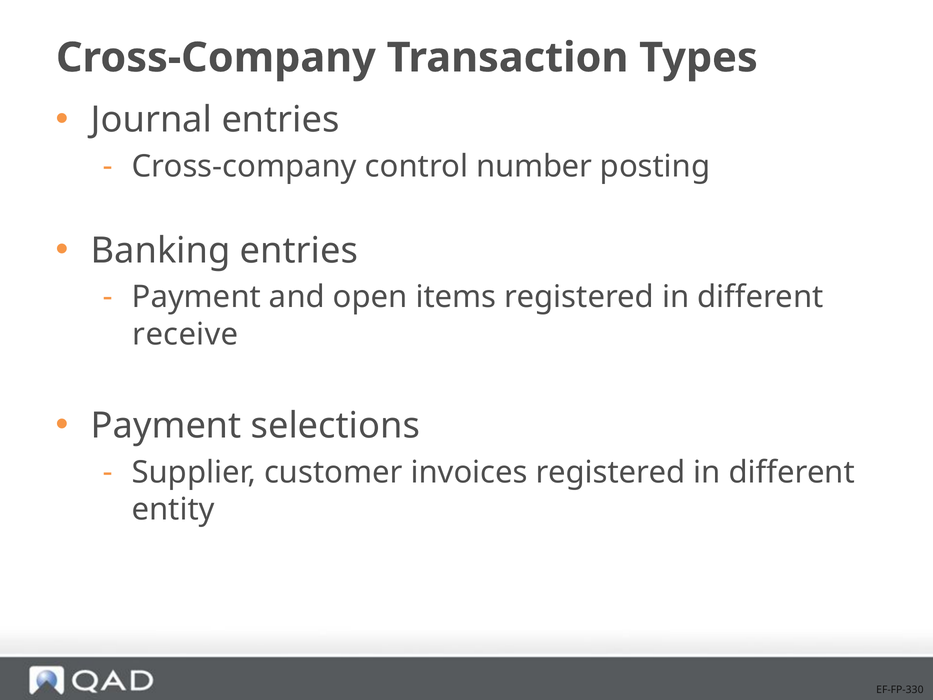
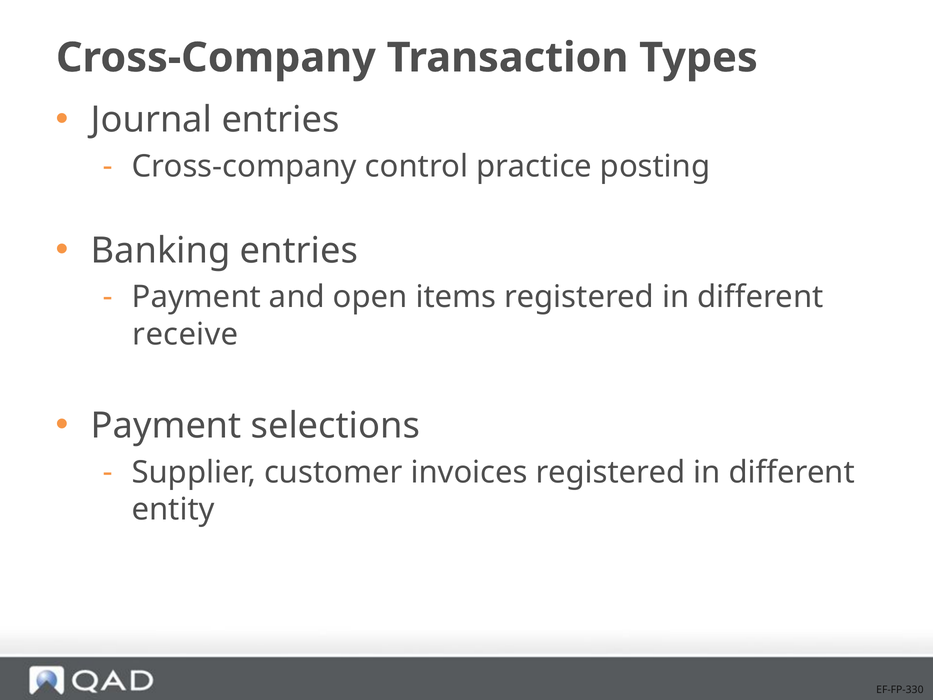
number: number -> practice (534, 166)
